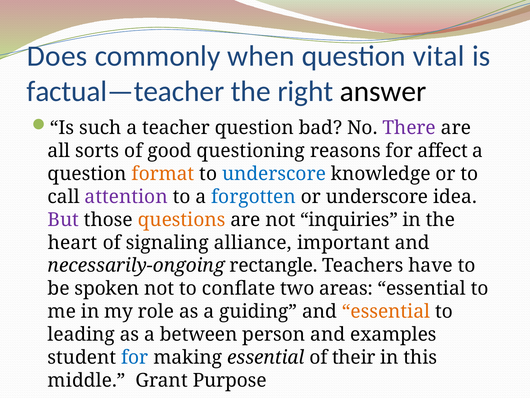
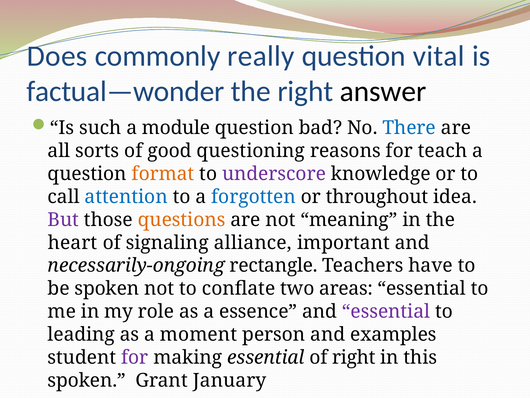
when: when -> really (261, 56)
factual—teacher: factual—teacher -> factual—wonder (125, 91)
teacher: teacher -> module (176, 128)
There colour: purple -> blue (409, 128)
affect: affect -> teach (442, 151)
underscore colour: blue -> purple (274, 174)
attention colour: purple -> blue (126, 196)
or underscore: underscore -> throughout (377, 196)
inquiries: inquiries -> meaning (349, 219)
guiding: guiding -> essence (258, 311)
essential colour: orange -> purple (386, 311)
between: between -> moment (199, 334)
for colour: blue -> purple (135, 357)
of their: their -> right (354, 357)
middle: middle -> spoken (87, 380)
Purpose: Purpose -> January (230, 380)
